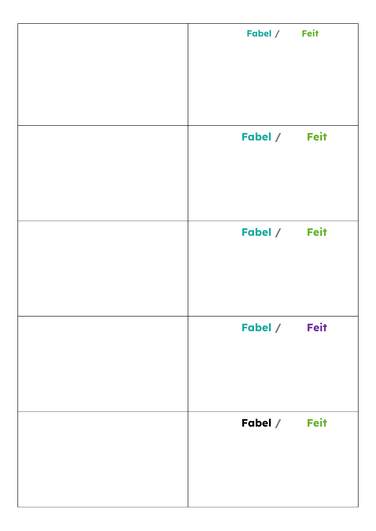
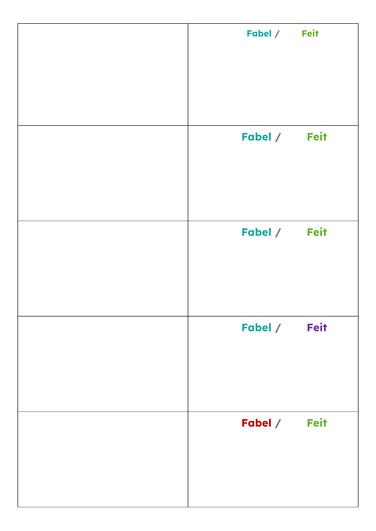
Fabel colour: black -> red (256, 424)
